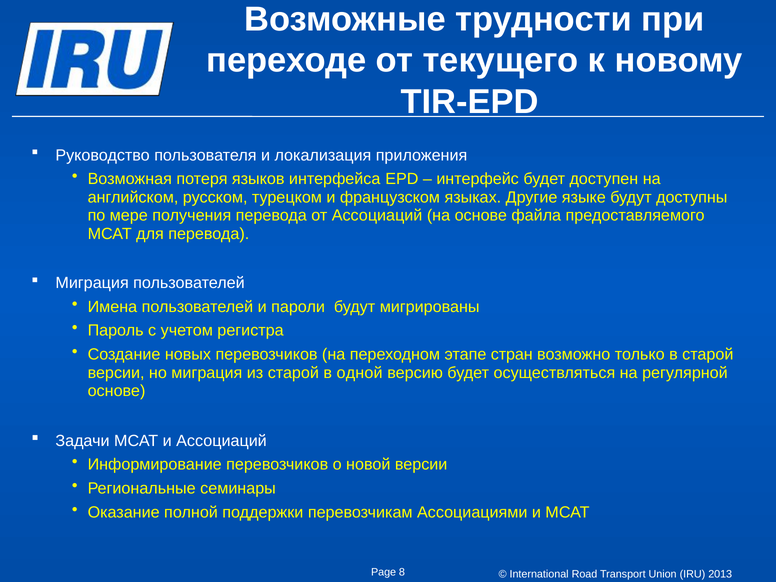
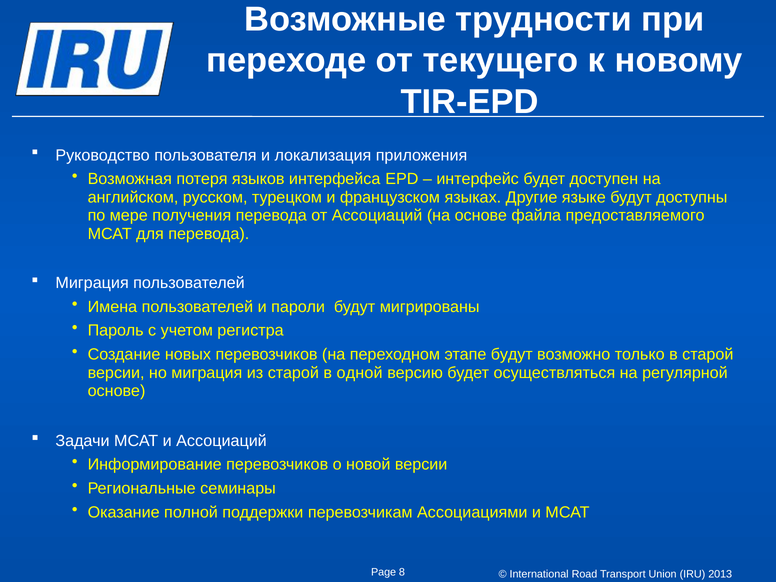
этапе стран: стран -> будут (512, 354)
